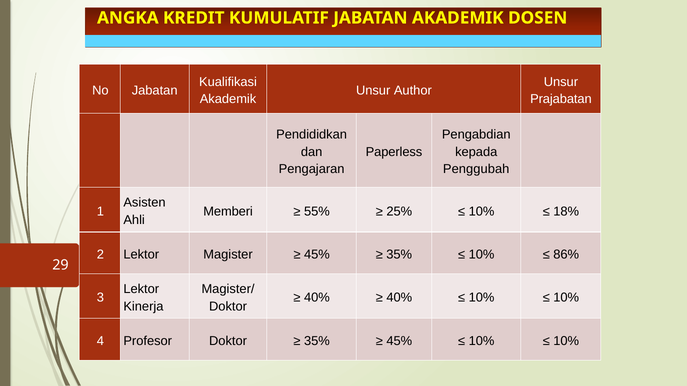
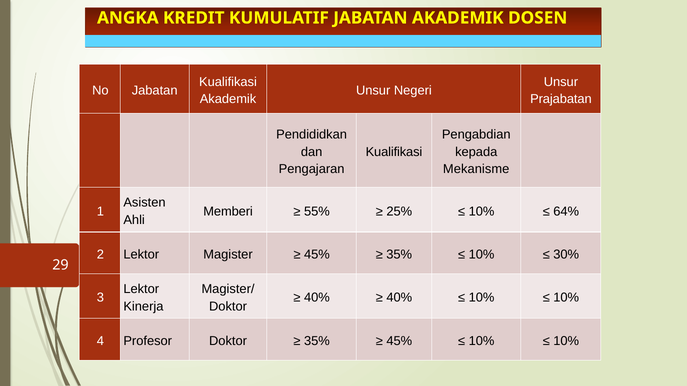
Author: Author -> Negeri (413, 91)
Paperless: Paperless -> Kualifikasi (394, 152)
Penggubah: Penggubah -> Mekanisme (476, 169)
18%: 18% -> 64% (566, 212)
86%: 86% -> 30% (566, 255)
